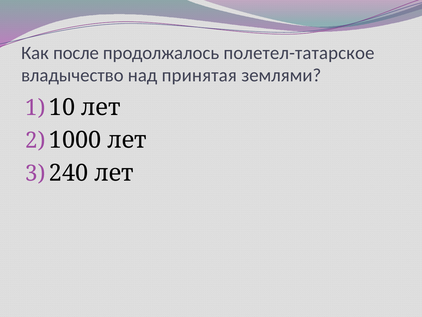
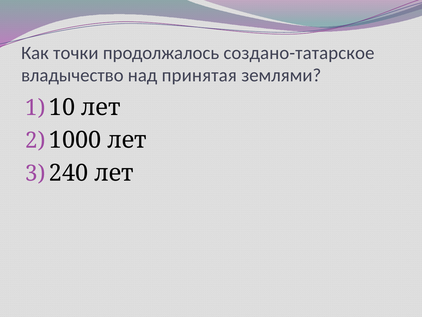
после: после -> точки (76, 53)
полетел-татарское: полетел-татарское -> создано-татарское (299, 53)
